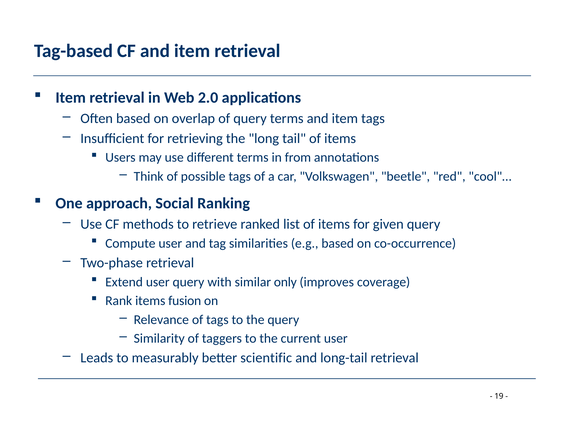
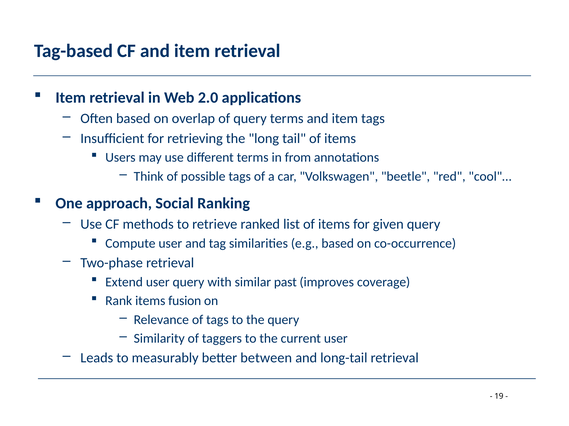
only: only -> past (285, 283)
scientific: scientific -> between (266, 358)
